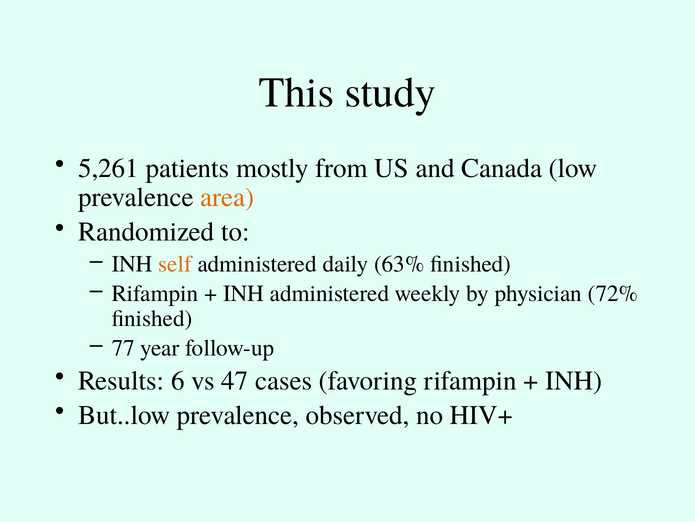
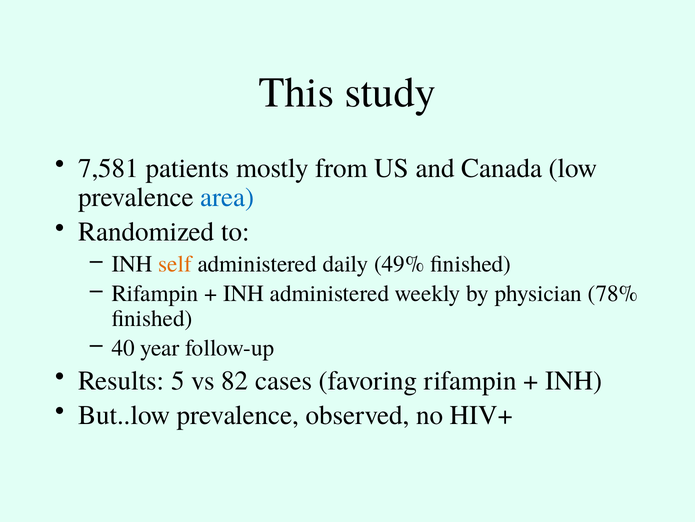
5,261: 5,261 -> 7,581 (109, 168)
area colour: orange -> blue (227, 197)
63%: 63% -> 49% (399, 263)
72%: 72% -> 78% (613, 293)
77: 77 -> 40 (123, 348)
6: 6 -> 5 (178, 380)
47: 47 -> 82 (235, 380)
